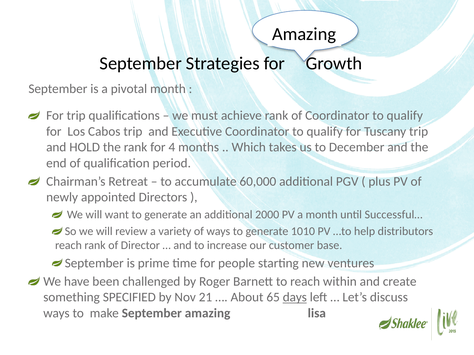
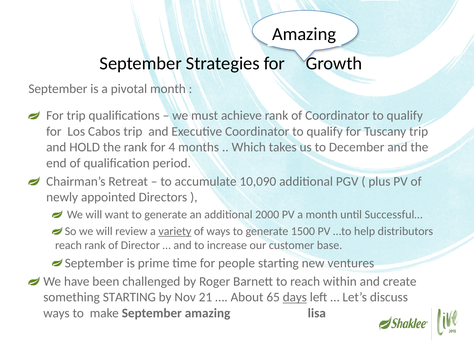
60,000: 60,000 -> 10,090 (258, 182)
variety underline: none -> present (175, 231)
1010: 1010 -> 1500 (303, 231)
something SPECIFIED: SPECIFIED -> STARTING (129, 298)
